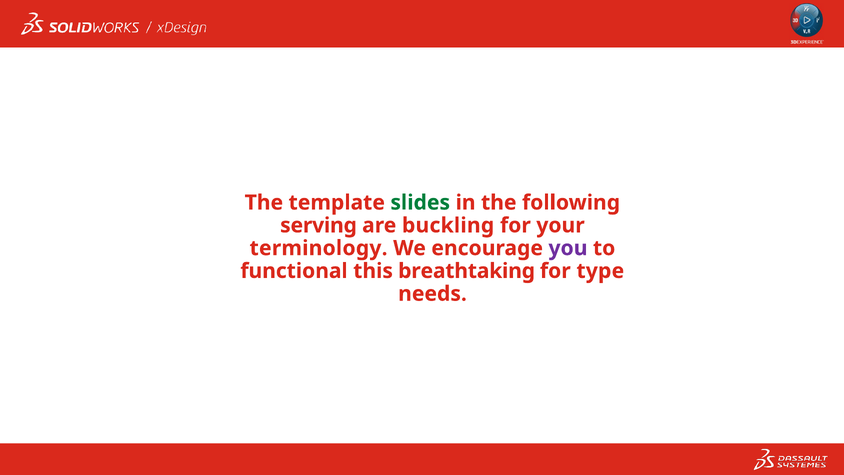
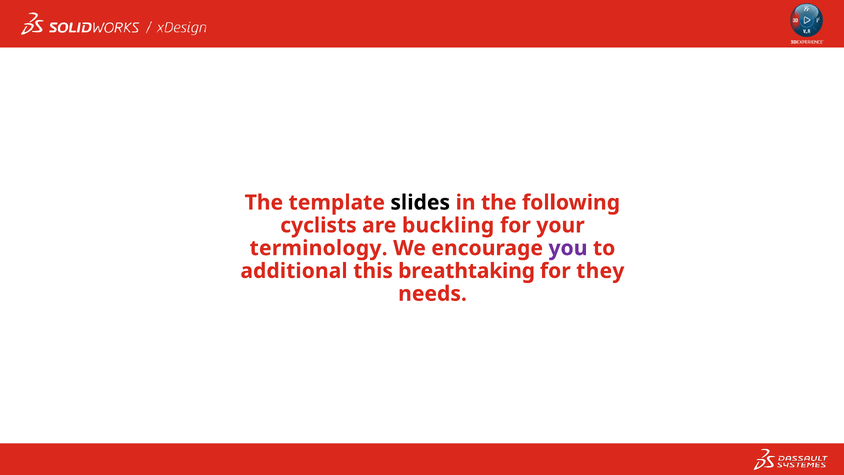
slides colour: green -> black (420, 203)
serving: serving -> cyclists (318, 225)
functional: functional -> additional (294, 271)
type: type -> they (600, 271)
